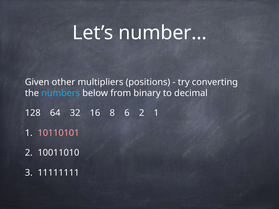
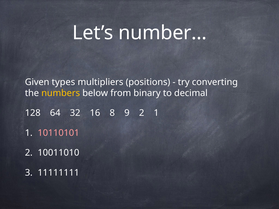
other: other -> types (63, 82)
numbers colour: light blue -> yellow (61, 93)
6: 6 -> 9 (127, 113)
